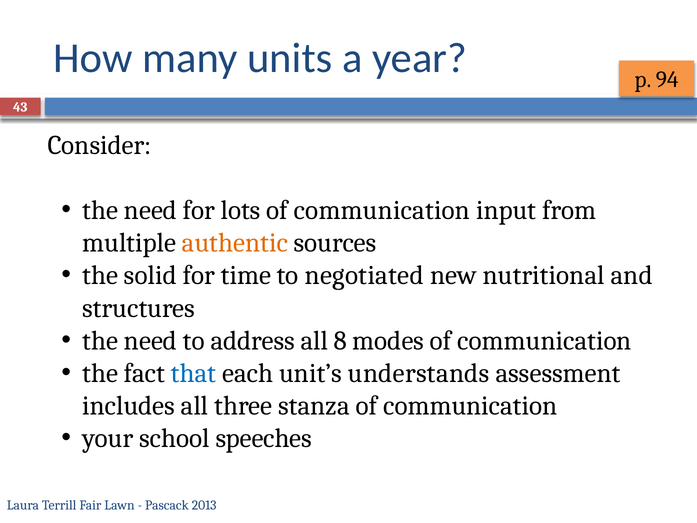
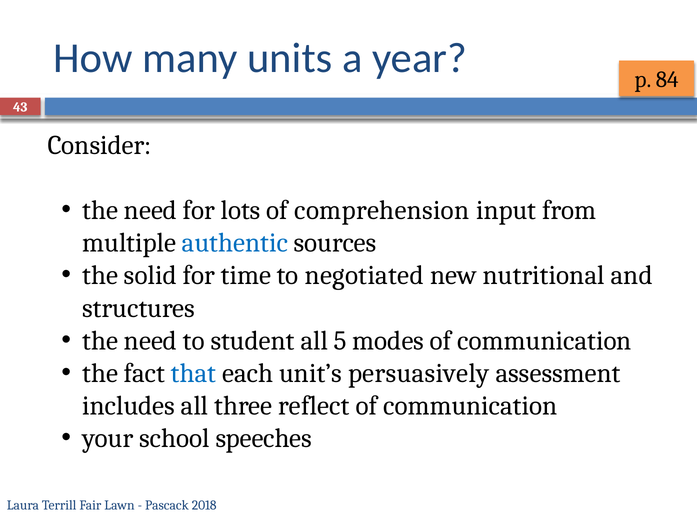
94: 94 -> 84 (667, 80)
lots of communication: communication -> comprehension (382, 210)
authentic colour: orange -> blue (235, 243)
address: address -> student (253, 340)
8: 8 -> 5 (340, 340)
understands: understands -> persuasively (419, 373)
stanza: stanza -> reflect (314, 406)
2013: 2013 -> 2018 (204, 505)
